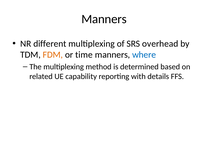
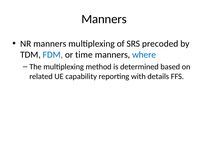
NR different: different -> manners (50, 44)
overhead: overhead -> precoded (160, 44)
FDM colour: orange -> blue (53, 55)
